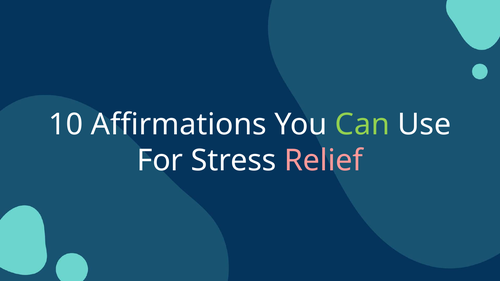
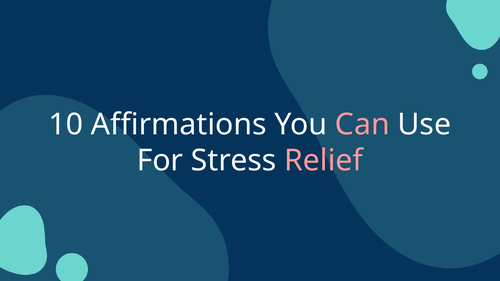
Can colour: light green -> pink (362, 125)
